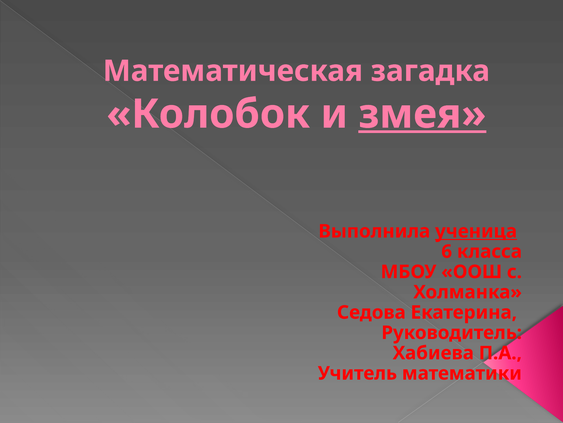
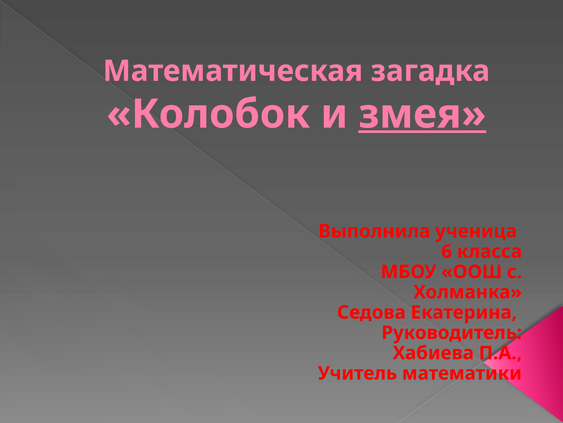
ученица underline: present -> none (476, 231)
